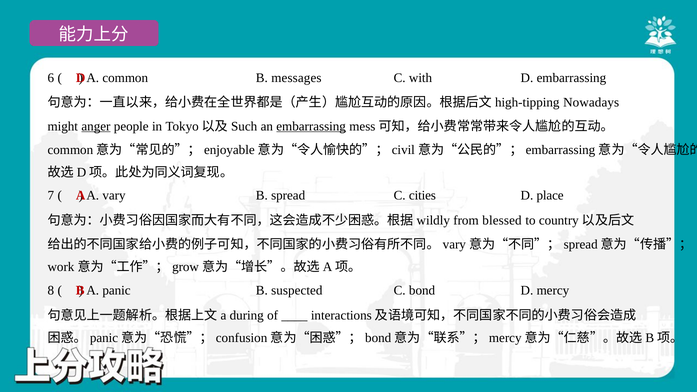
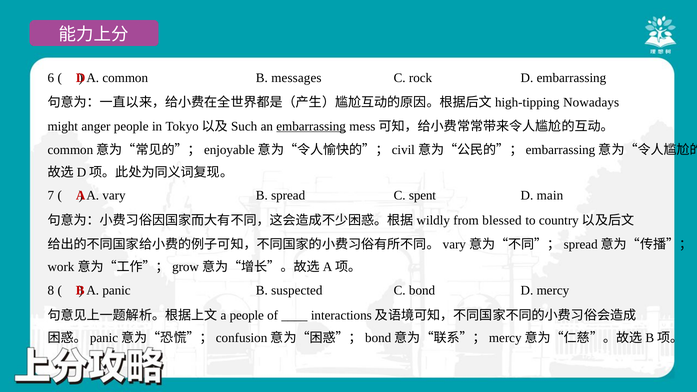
with: with -> rock (421, 78)
anger underline: present -> none (96, 126)
cities: cities -> spent (422, 196)
place: place -> main (550, 196)
during: during -> people (247, 315)
